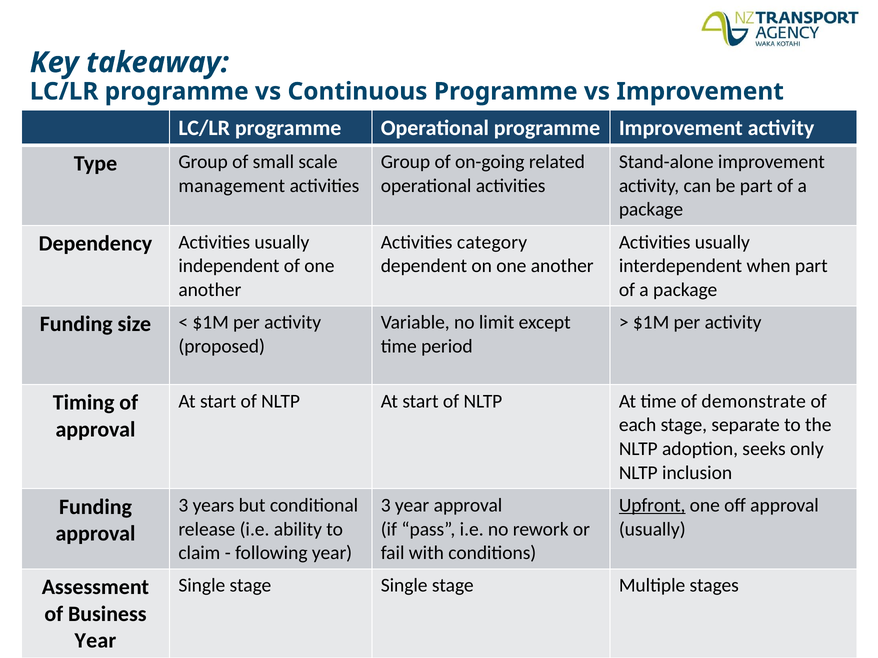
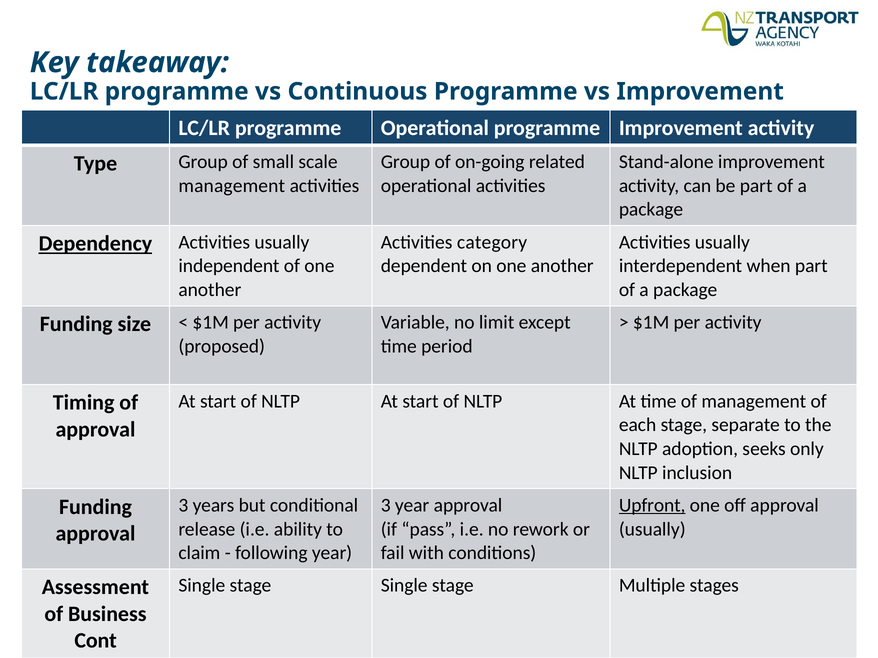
Dependency underline: none -> present (95, 244)
of demonstrate: demonstrate -> management (754, 401)
Year: Year -> Cont (96, 641)
